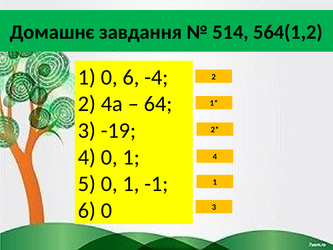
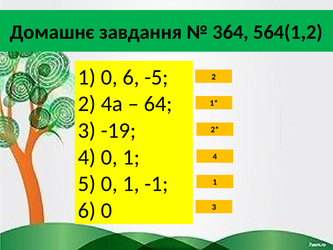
514: 514 -> 364 (231, 32)
-4: -4 -> -5 (156, 77)
